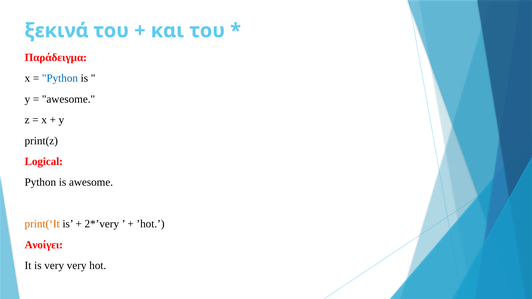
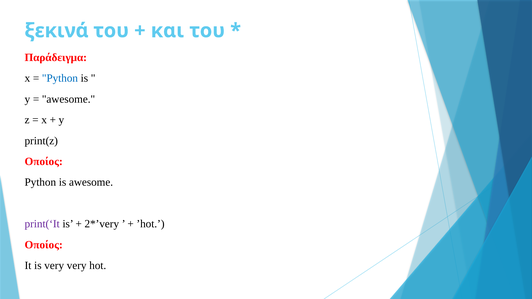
Logical: Logical -> Οποίος (44, 162)
print(‘It colour: orange -> purple (42, 224)
Ανοίγει: Ανοίγει -> Οποίος (44, 245)
